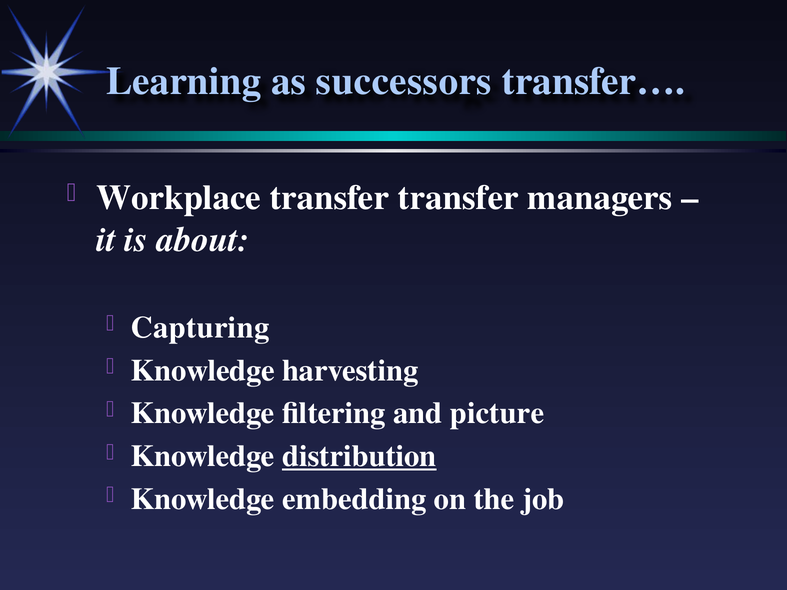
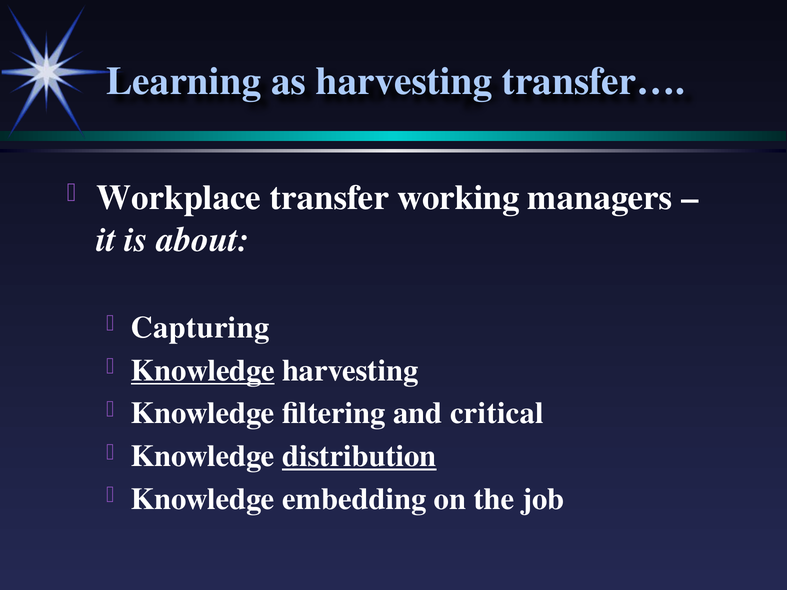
as successors: successors -> harvesting (404, 81)
transfer transfer: transfer -> working (458, 198)
Knowledge underline: none -> present (203, 371)
picture: picture -> critical (497, 414)
